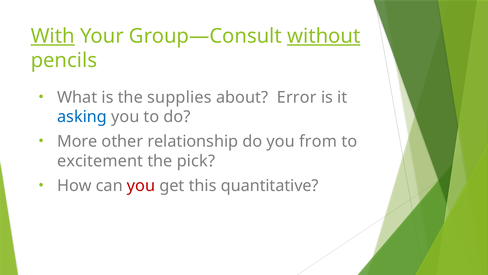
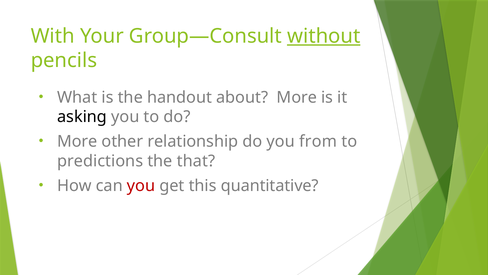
With underline: present -> none (53, 36)
supplies: supplies -> handout (180, 97)
about Error: Error -> More (297, 97)
asking colour: blue -> black (82, 117)
excitement: excitement -> predictions (100, 161)
pick: pick -> that (196, 161)
